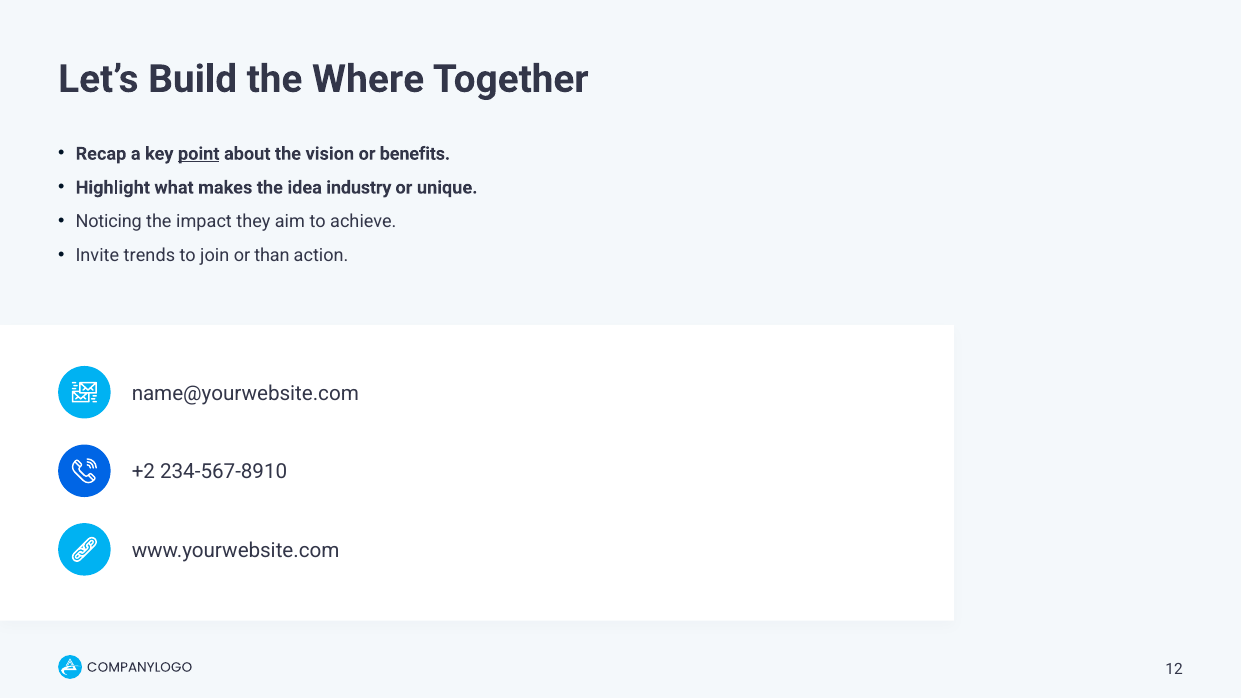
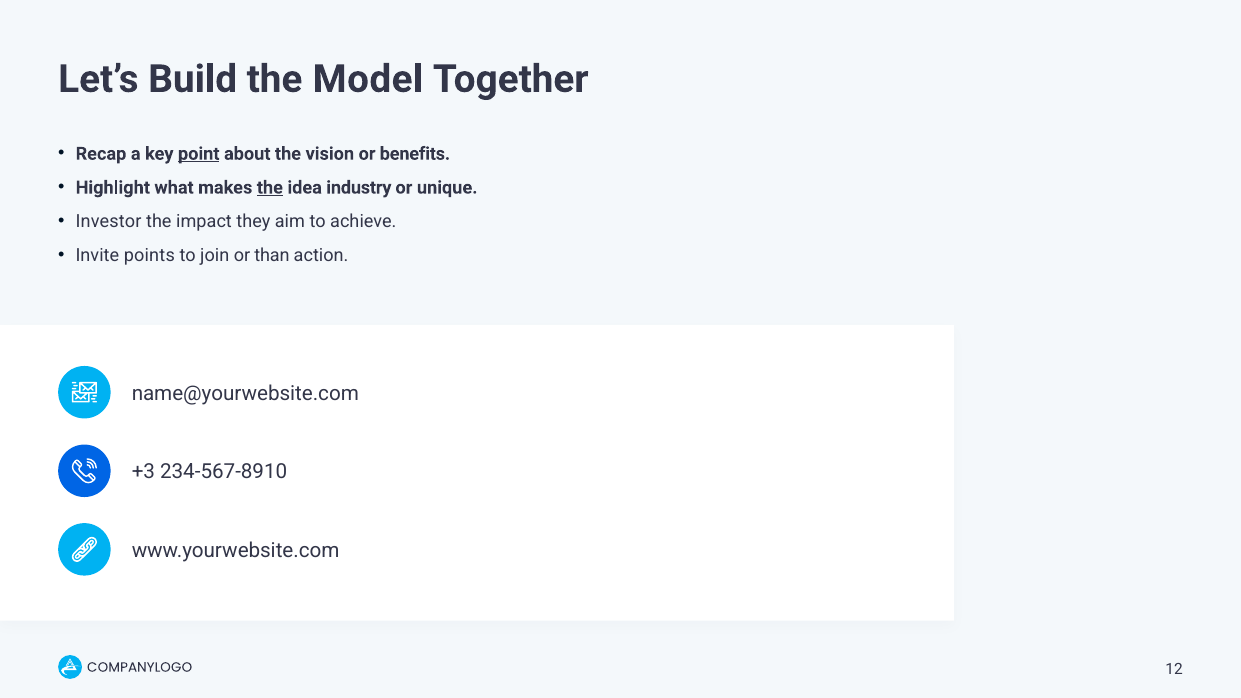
Where: Where -> Model (368, 79)
the underline: none -> present (270, 188)
Noticing: Noticing -> Investor (109, 221)
trends: trends -> points (149, 255)
+2: +2 -> +3 (143, 472)
